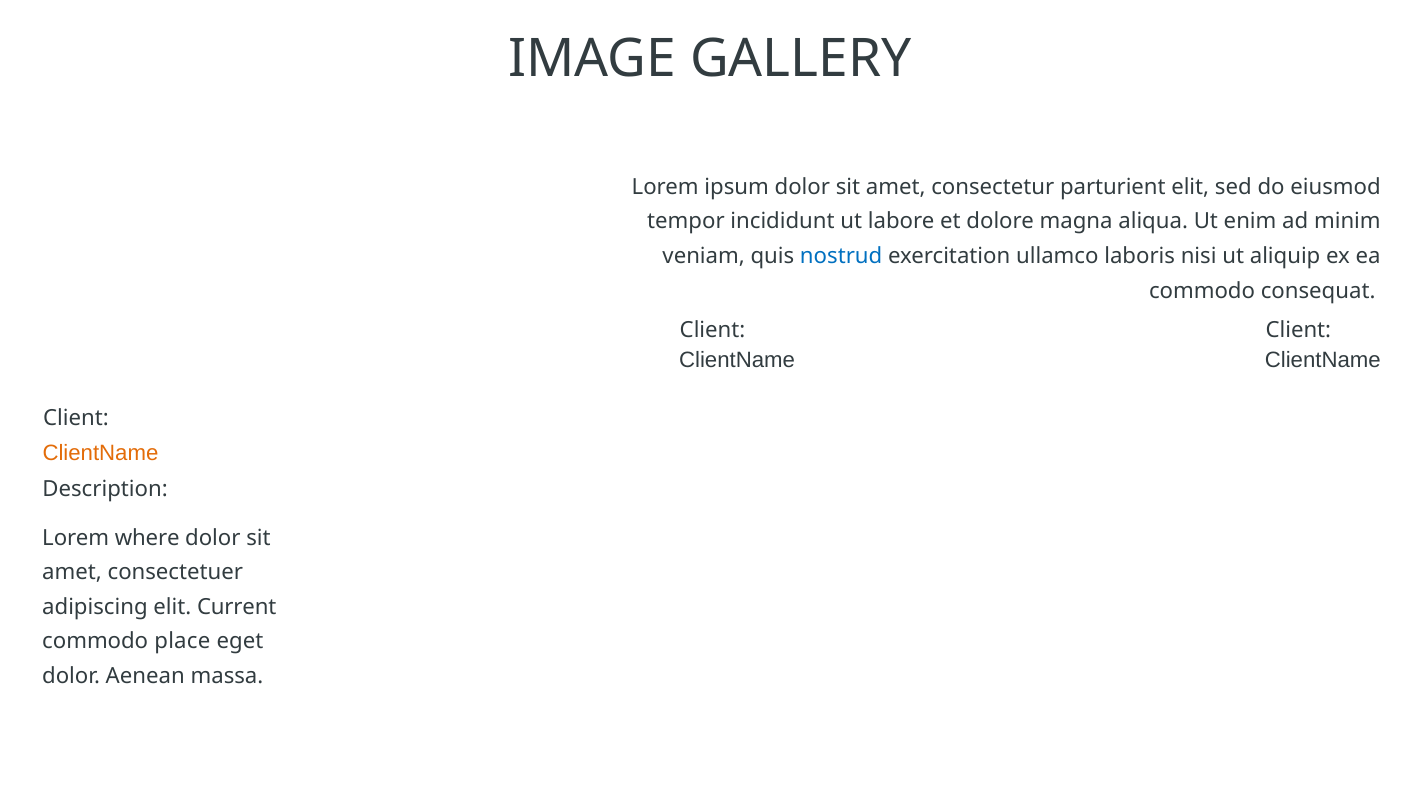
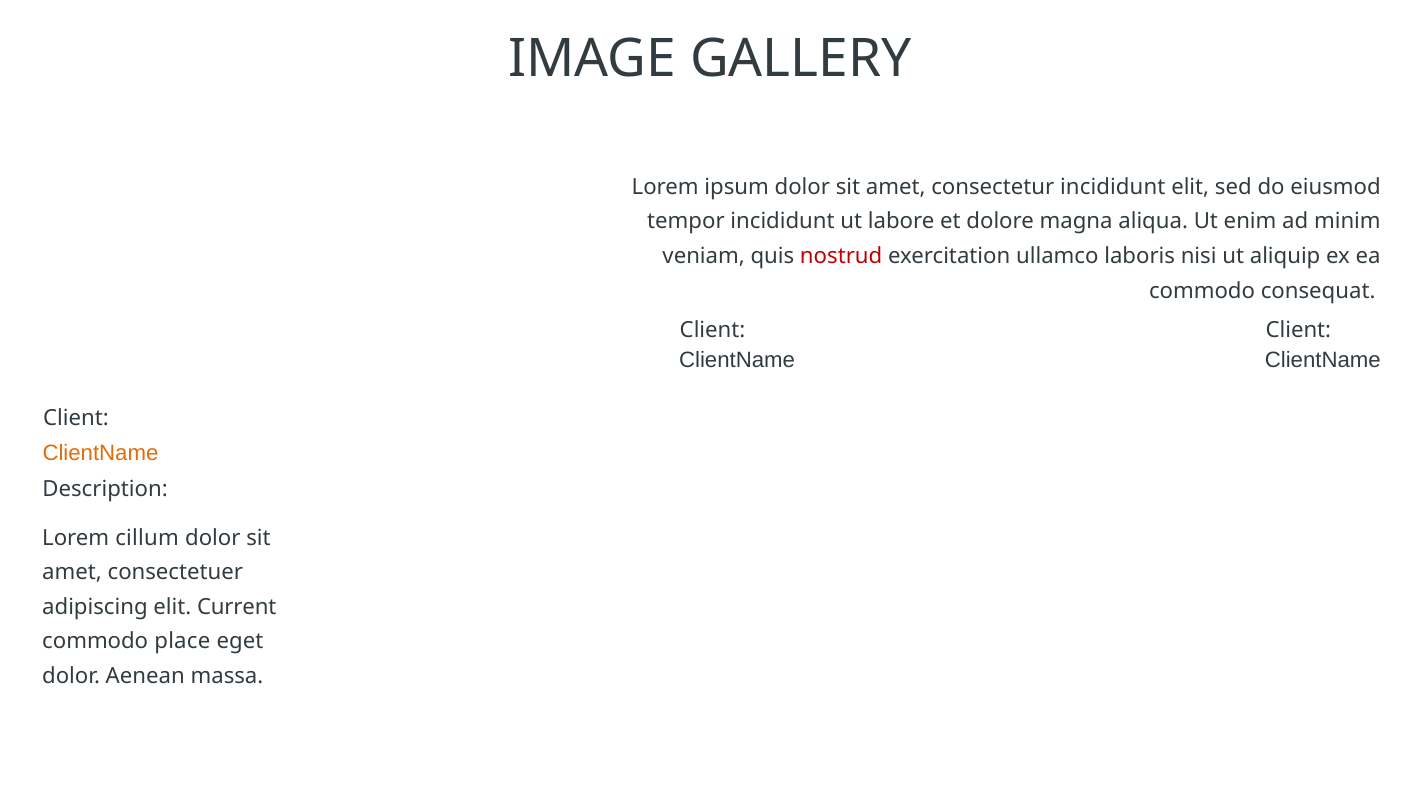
consectetur parturient: parturient -> incididunt (1113, 187)
nostrud colour: blue -> red (841, 256)
where: where -> cillum (147, 538)
